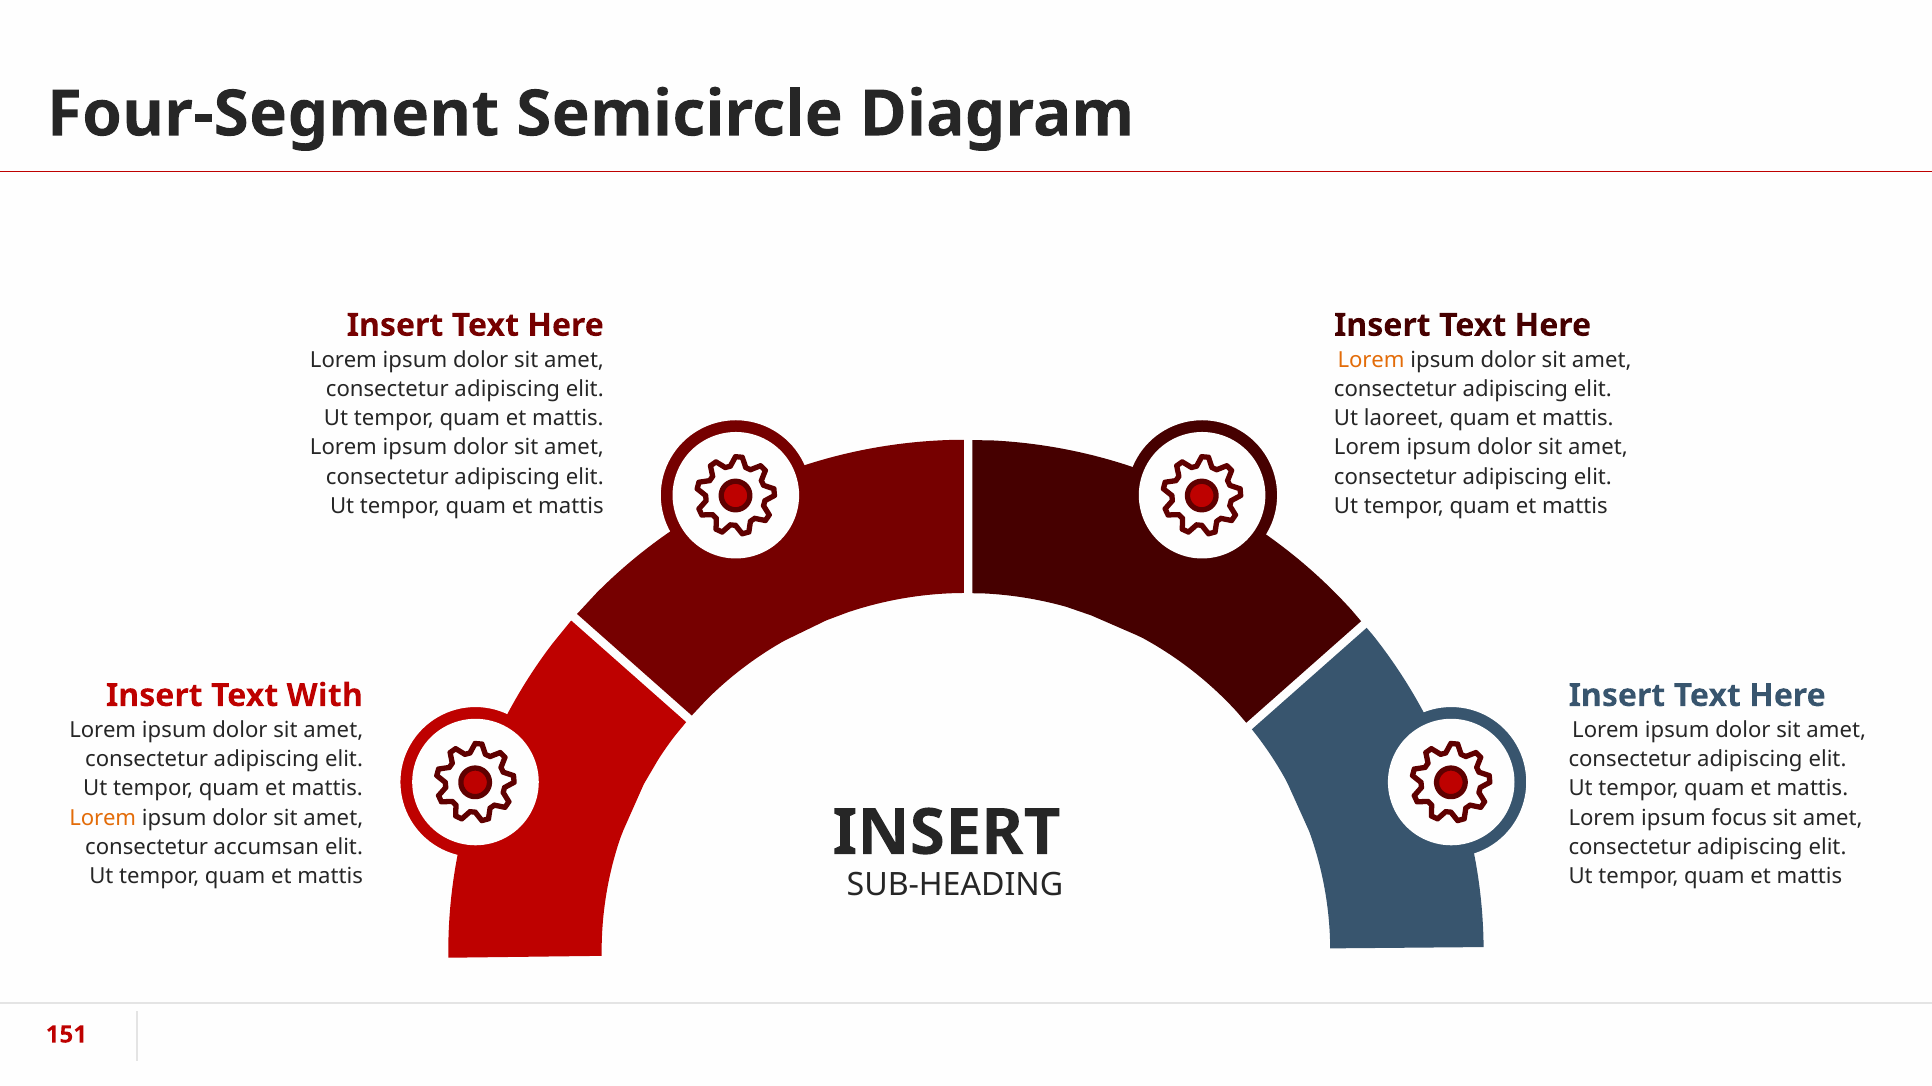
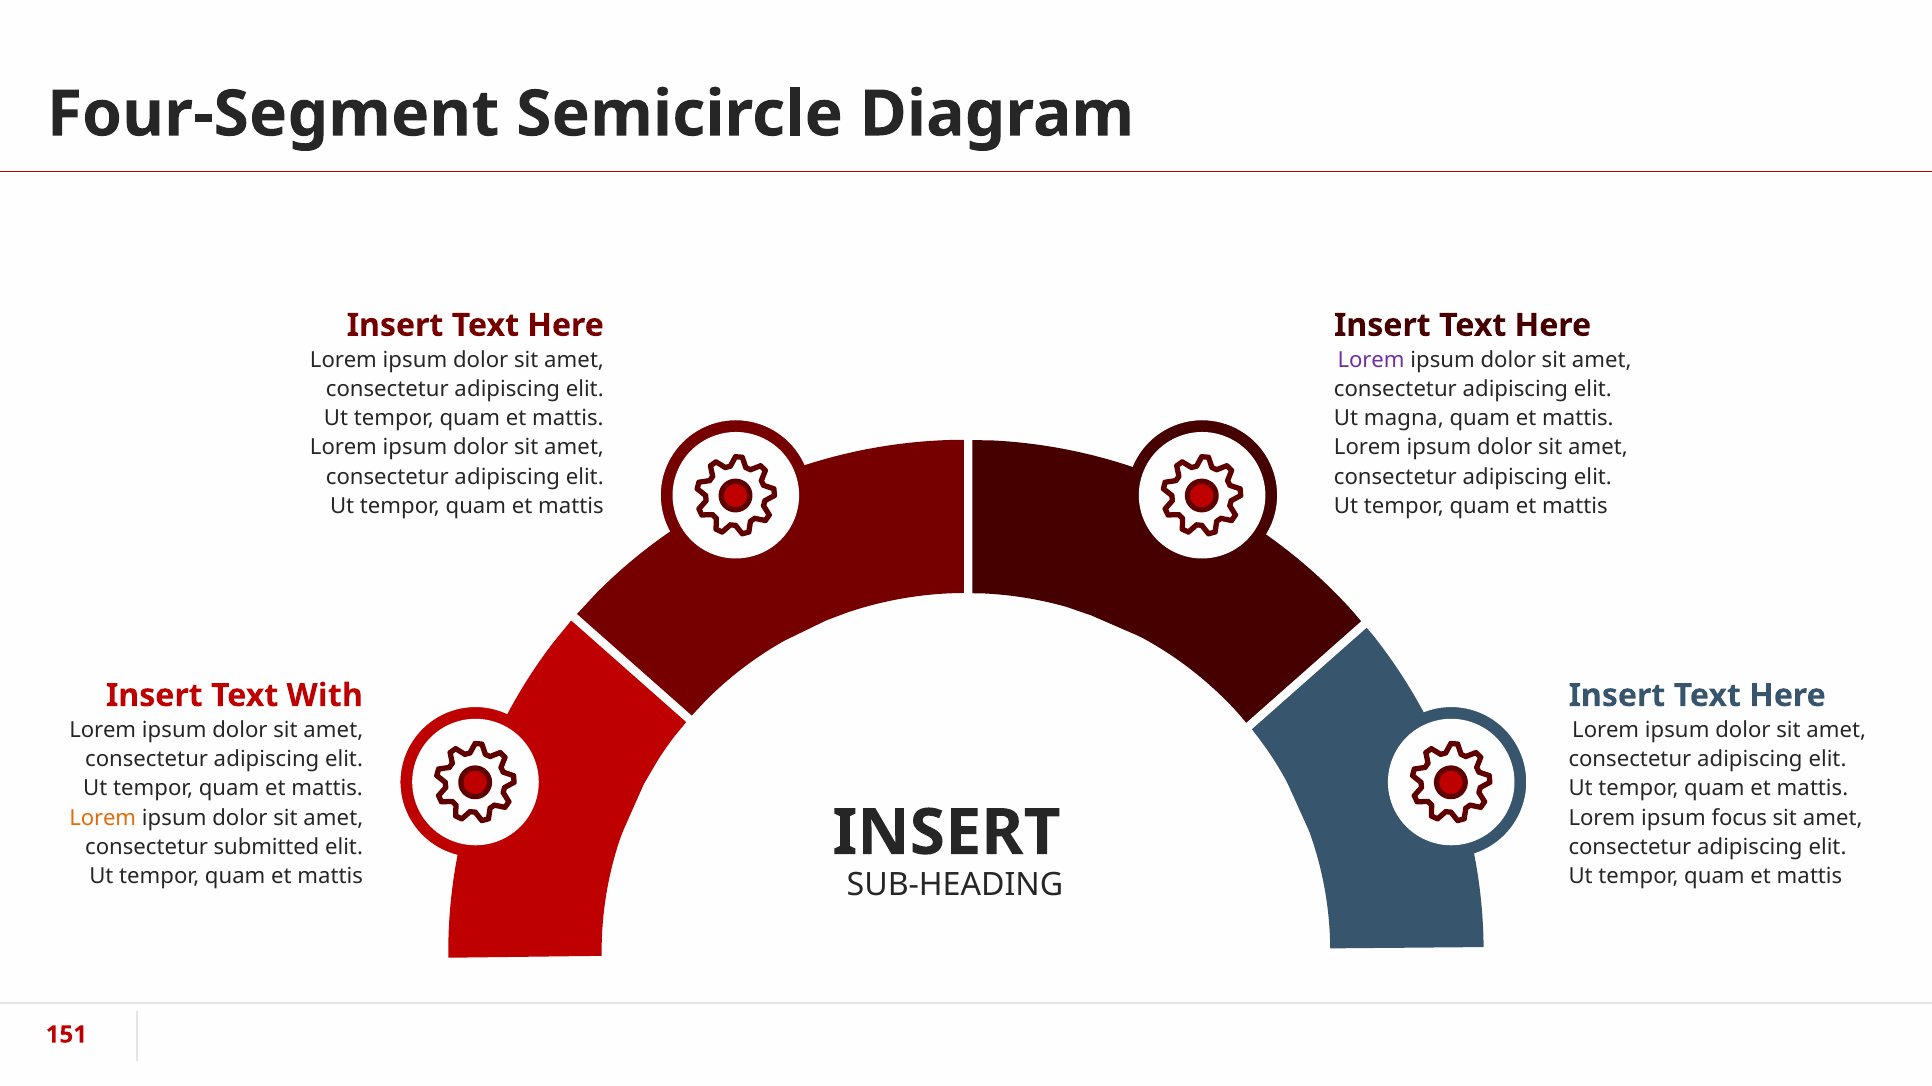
Lorem colour: orange -> purple (1371, 360)
laoreet: laoreet -> magna (1404, 419)
accumsan: accumsan -> submitted (266, 848)
